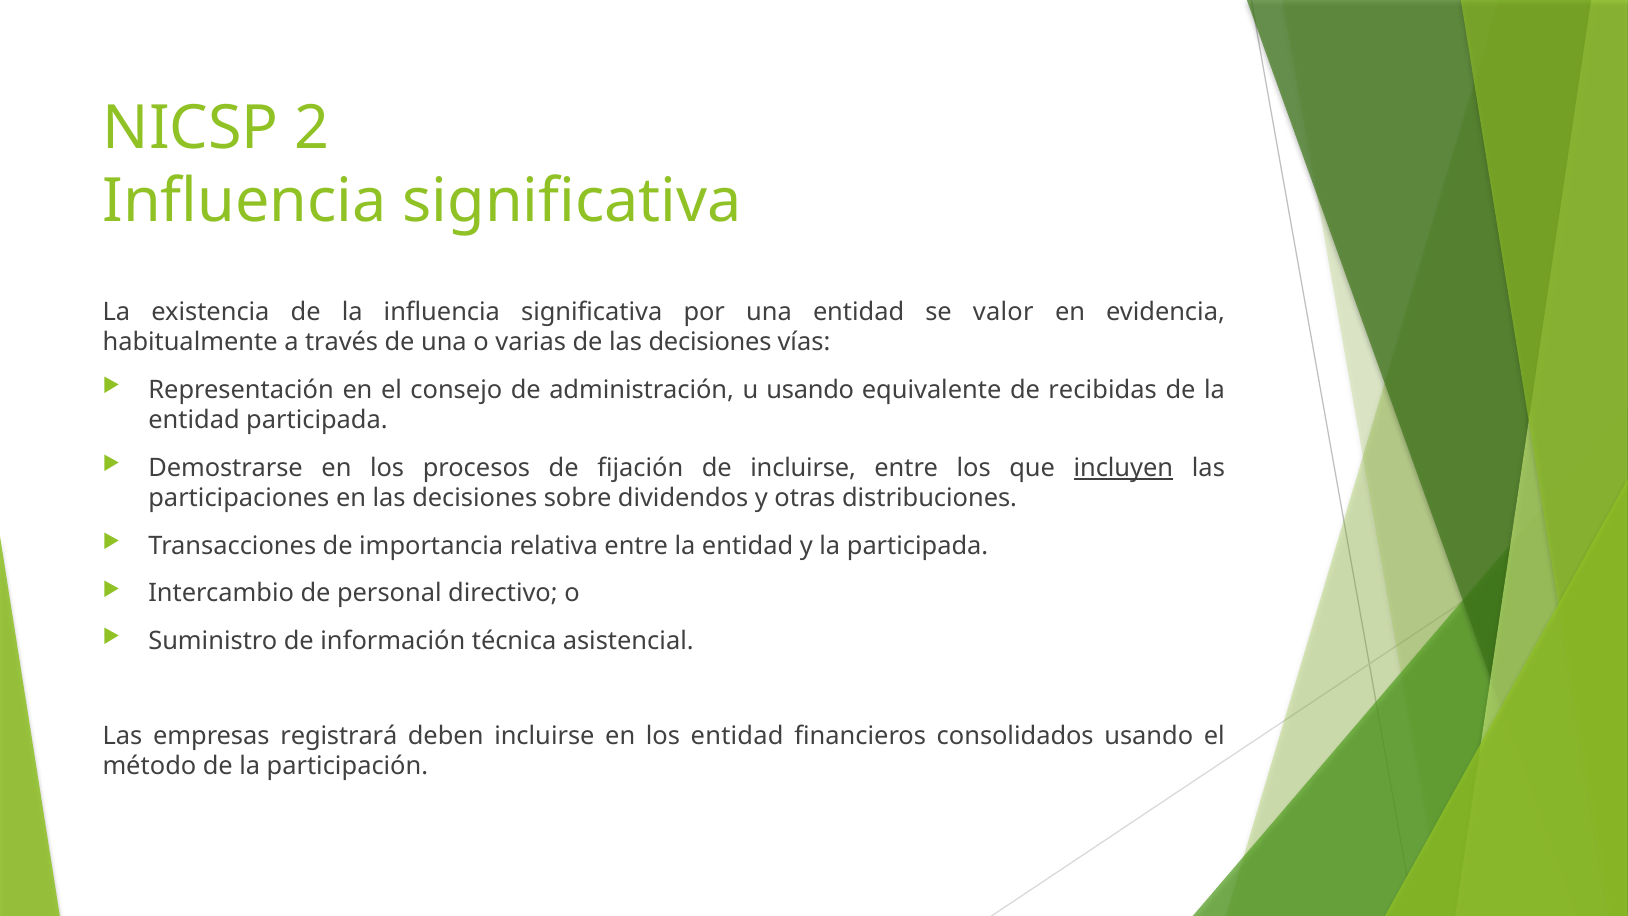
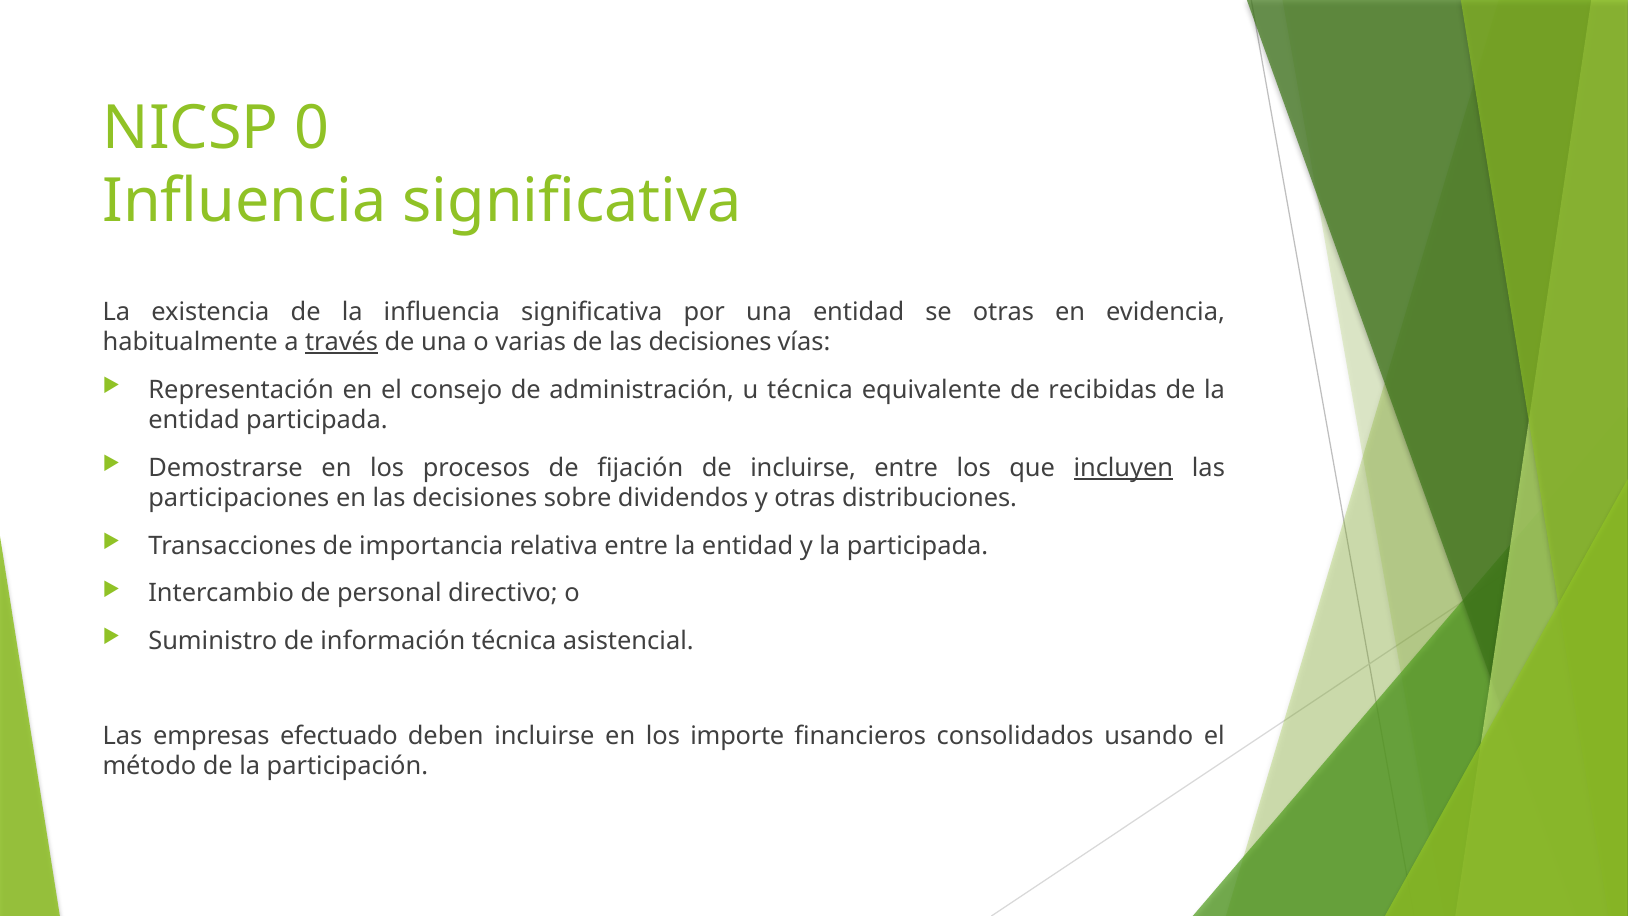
2: 2 -> 0 (312, 128)
se valor: valor -> otras (1003, 312)
través underline: none -> present (342, 342)
u usando: usando -> técnica (810, 390)
registrará: registrará -> efectuado (339, 736)
los entidad: entidad -> importe (737, 736)
